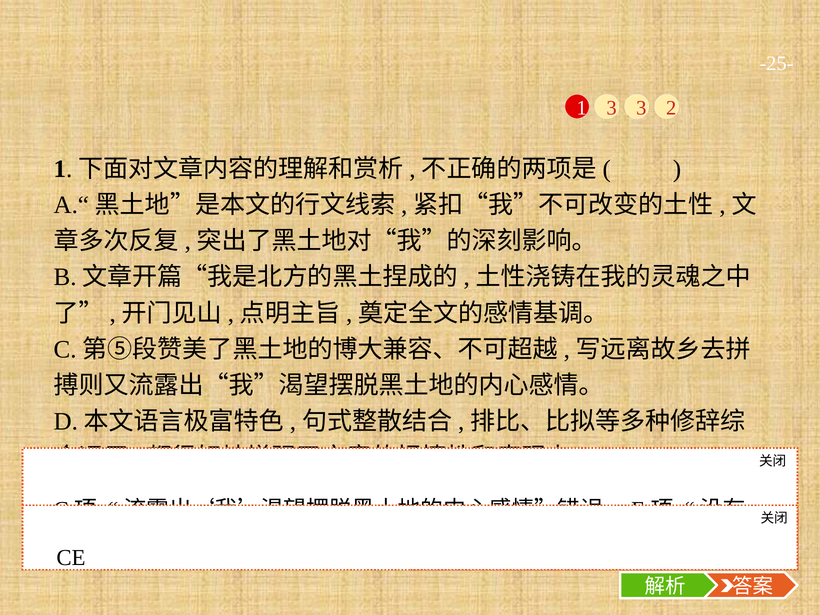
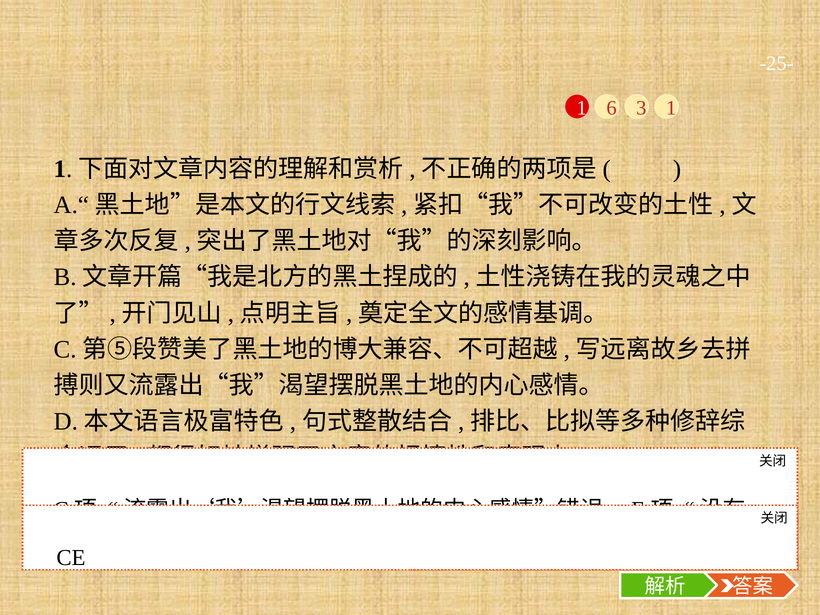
1 3: 3 -> 6 (612, 108)
3 2: 2 -> 1 (671, 108)
